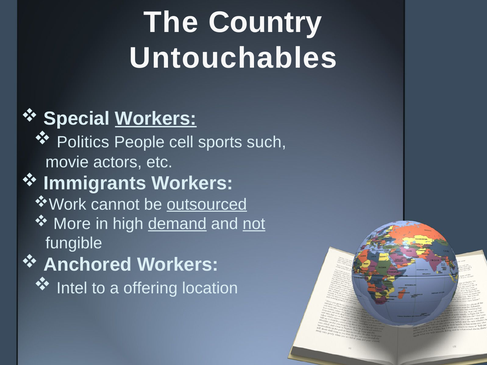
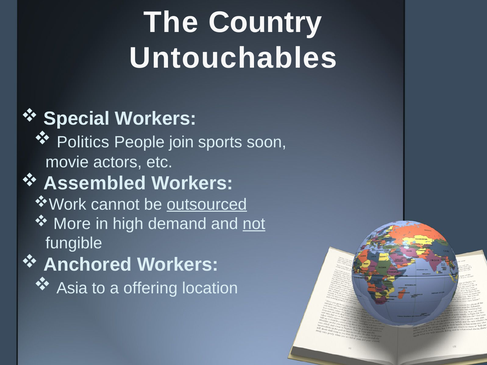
Workers underline: present -> none (156, 119)
cell: cell -> join (181, 142)
such: such -> soon (267, 142)
Immigrants: Immigrants -> Assembled (95, 184)
demand underline: present -> none (177, 224)
Intel: Intel -> Asia (72, 288)
